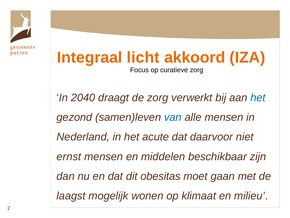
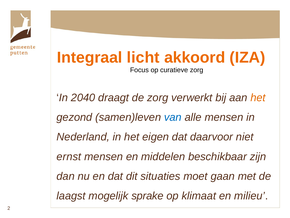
het colour: blue -> orange (258, 97)
acute: acute -> eigen (156, 137)
obesitas: obesitas -> situaties (160, 176)
wonen: wonen -> sprake (148, 195)
